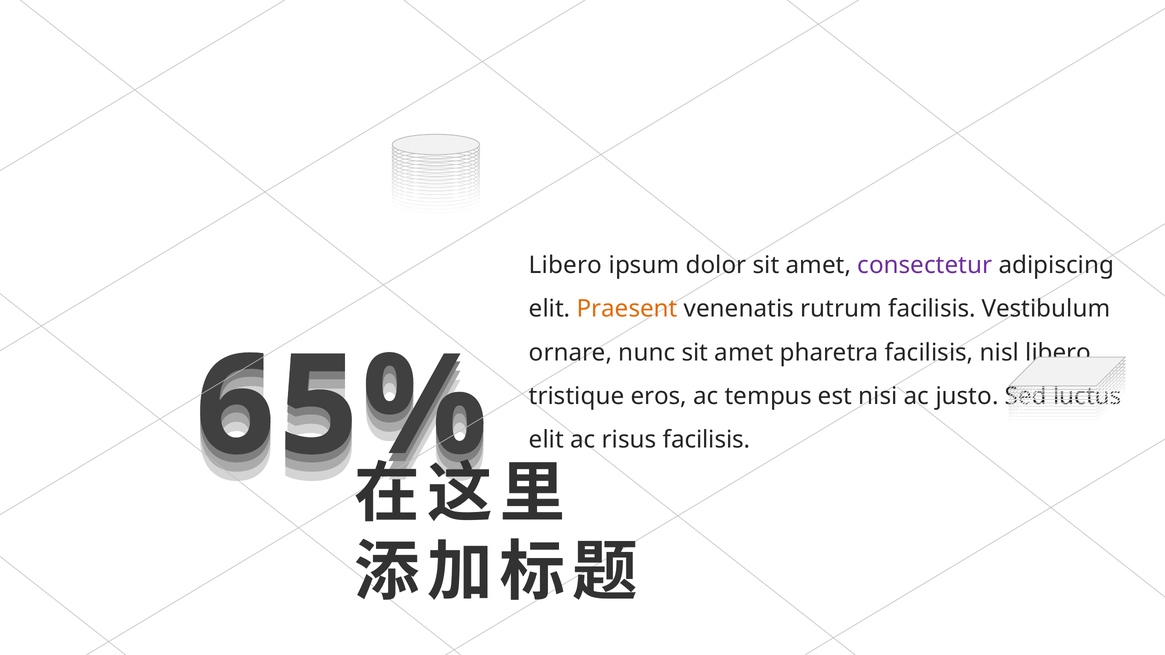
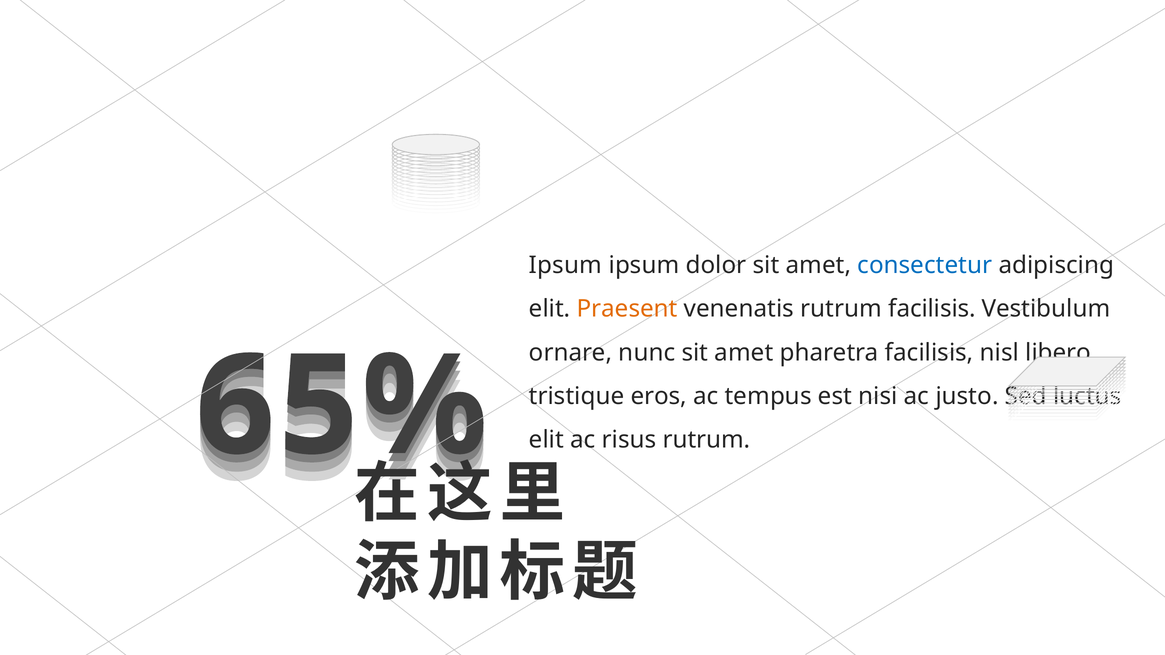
Libero: Libero -> Ipsum (566, 265)
consectetur colour: purple -> blue (925, 265)
risus facilisis: facilisis -> rutrum (707, 440)
